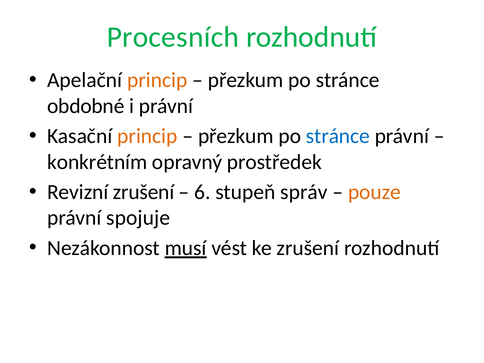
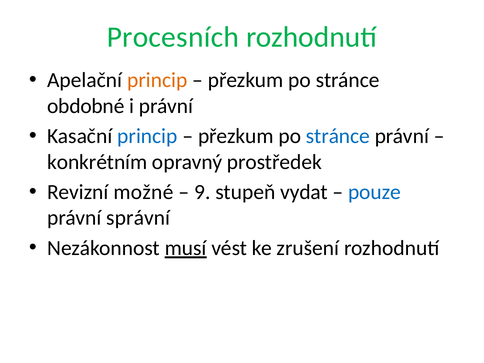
princip colour: orange -> blue (147, 136)
Revizní zrušení: zrušení -> možné (143, 192)
6: 6 -> 9 (202, 192)
správ: správ -> vydat (304, 192)
pouze colour: orange -> blue (374, 192)
spojuje: spojuje -> správní (138, 218)
